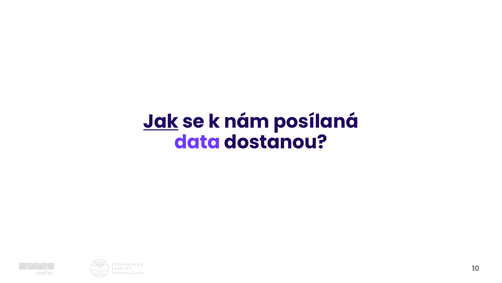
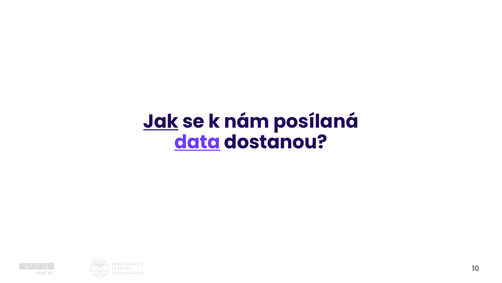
data underline: none -> present (197, 142)
